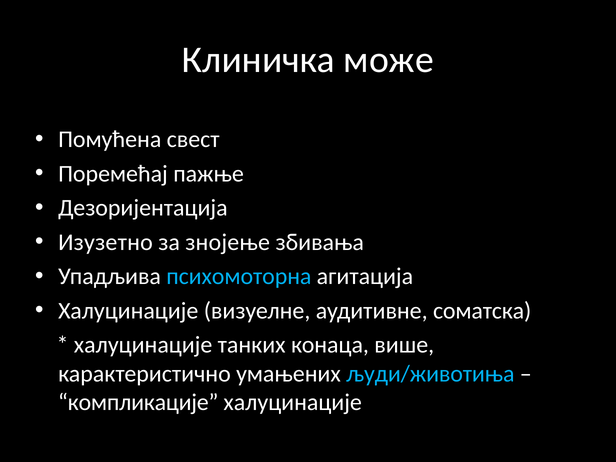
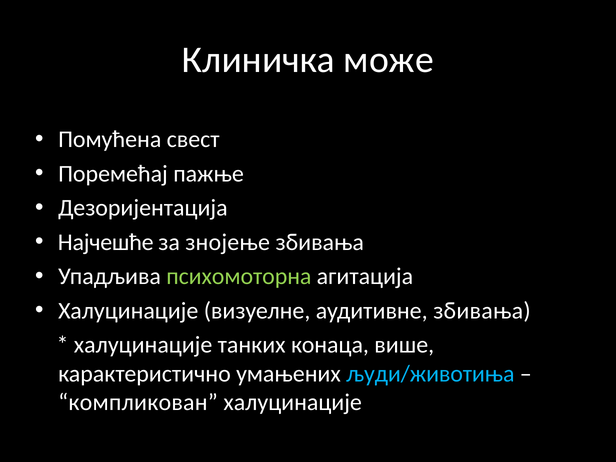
Изузетно: Изузетно -> Најчешће (106, 242)
психомоторна colour: light blue -> light green (239, 276)
аудитивне соматска: соматска -> збивања (482, 311)
компликације: компликације -> компликован (138, 402)
